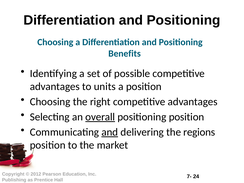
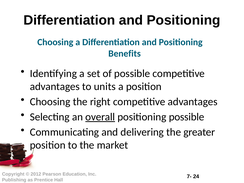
positioning position: position -> possible (187, 117)
and underline: present -> none (110, 132)
regions: regions -> greater (199, 132)
